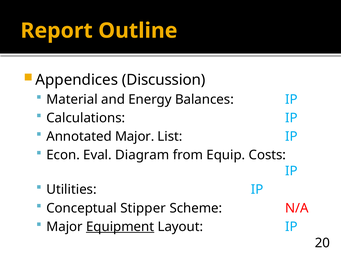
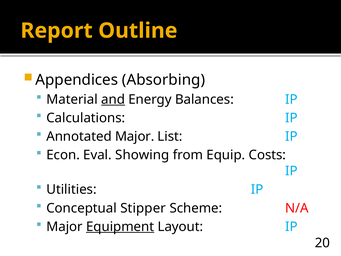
Discussion: Discussion -> Absorbing (164, 80)
and underline: none -> present (113, 99)
Diagram: Diagram -> Showing (142, 155)
